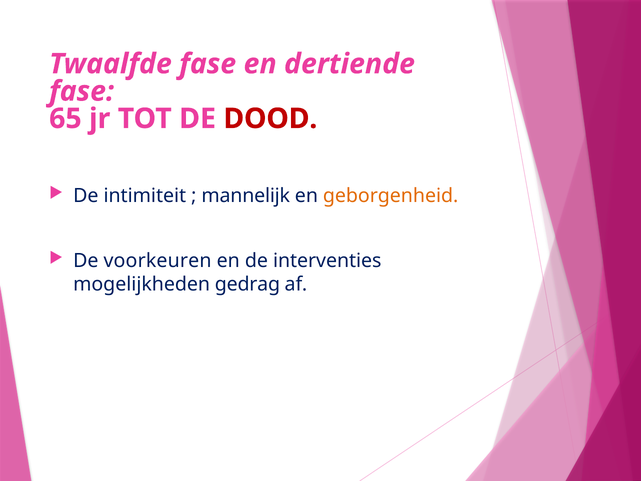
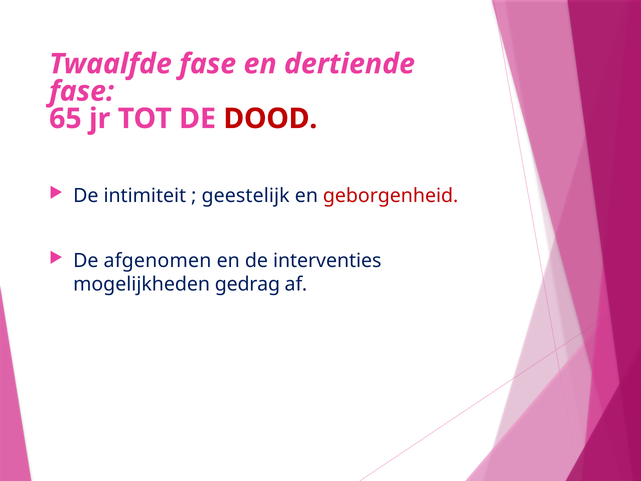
mannelijk: mannelijk -> geestelijk (246, 196)
geborgenheid colour: orange -> red (391, 196)
voorkeuren: voorkeuren -> afgenomen (157, 261)
